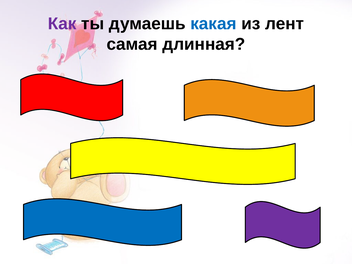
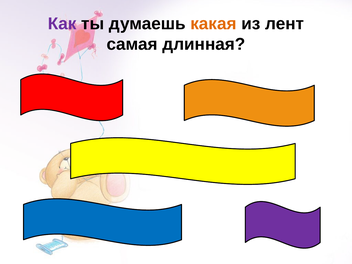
какая colour: blue -> orange (213, 24)
